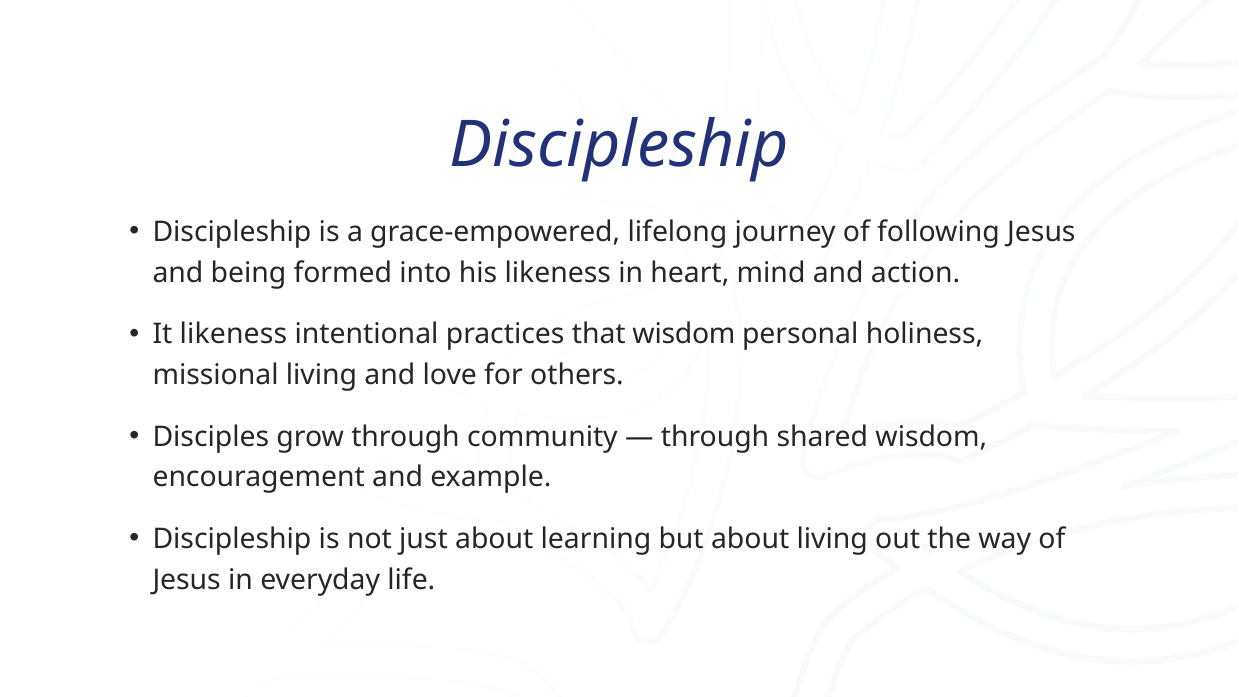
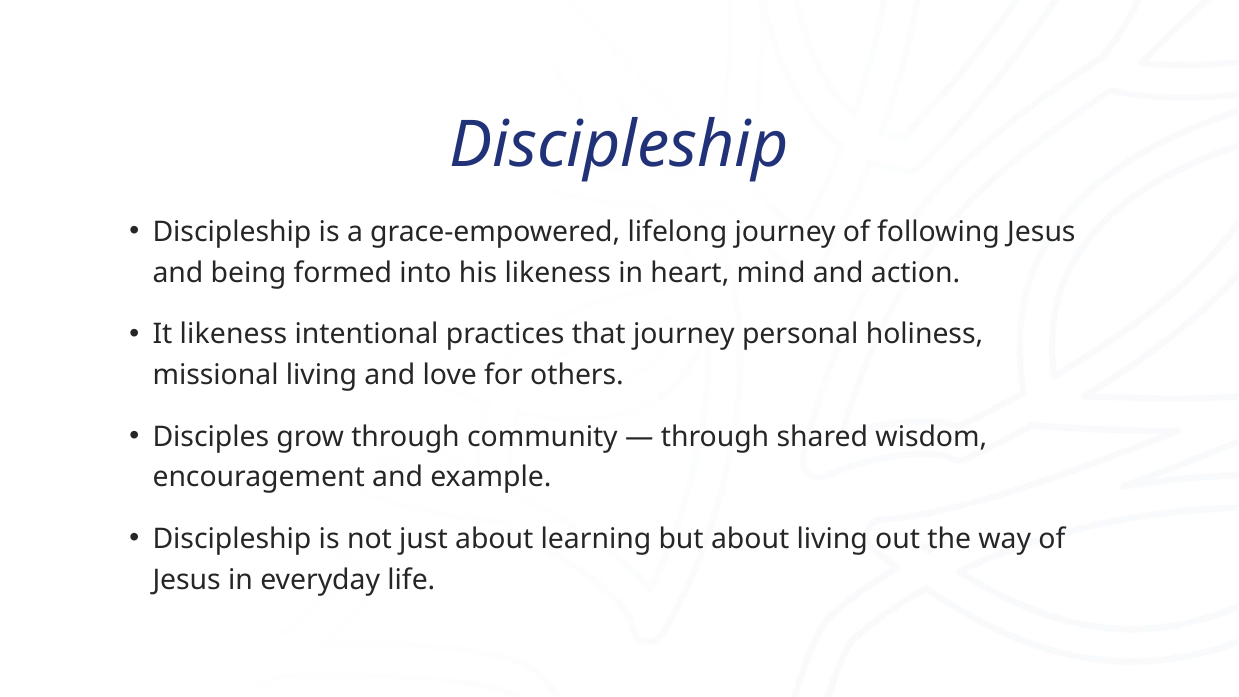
that wisdom: wisdom -> journey (684, 334)
